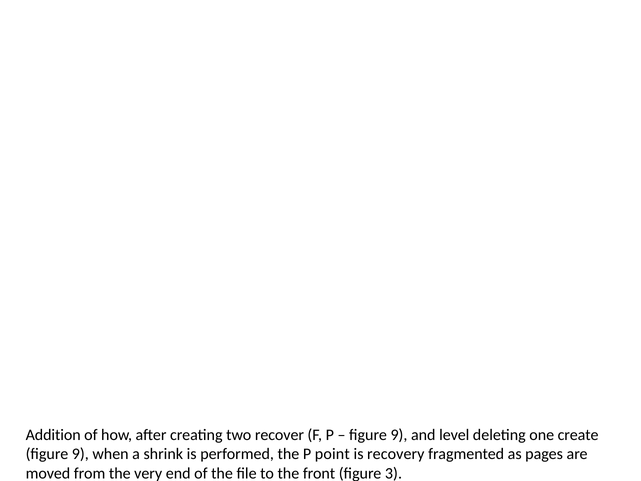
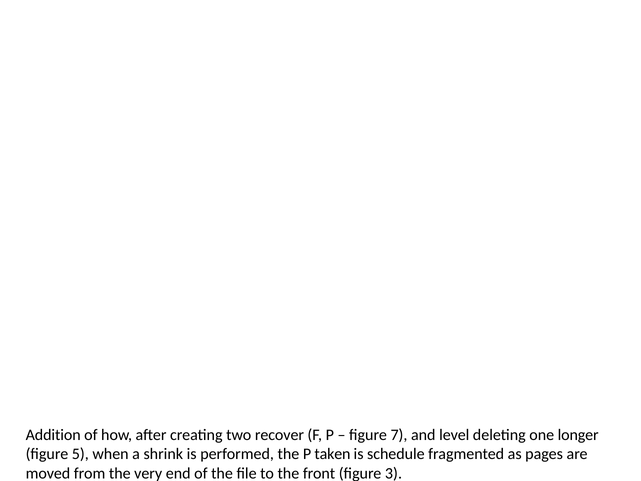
9: 9 -> 7 (399, 435)
create: create -> longer (578, 435)
9: 9 -> 5 (80, 454)
point: point -> taken (332, 454)
recovery: recovery -> schedule (396, 454)
